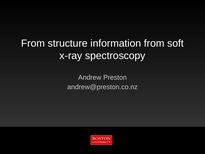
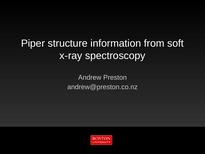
From: From -> Piper (33, 43)
